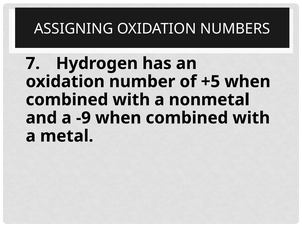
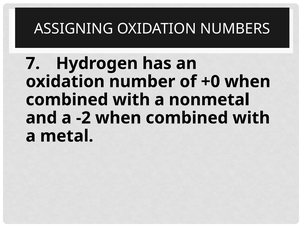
+5: +5 -> +0 (210, 81)
-9: -9 -> -2 (83, 118)
